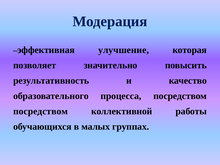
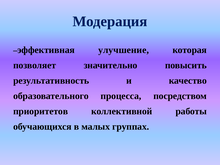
посредством: посредством -> приоритетов (41, 111)
